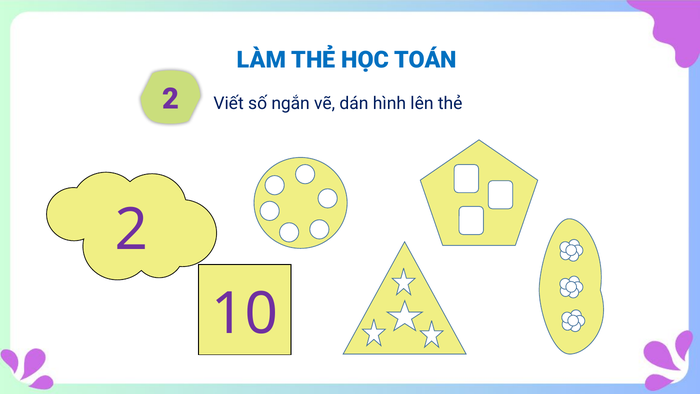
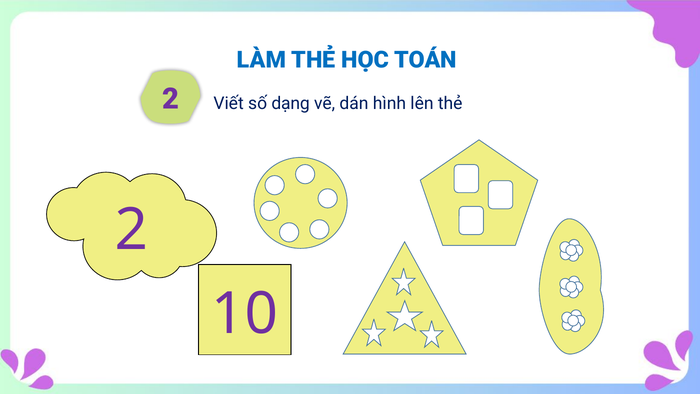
ngắn: ngắn -> dạng (291, 103)
